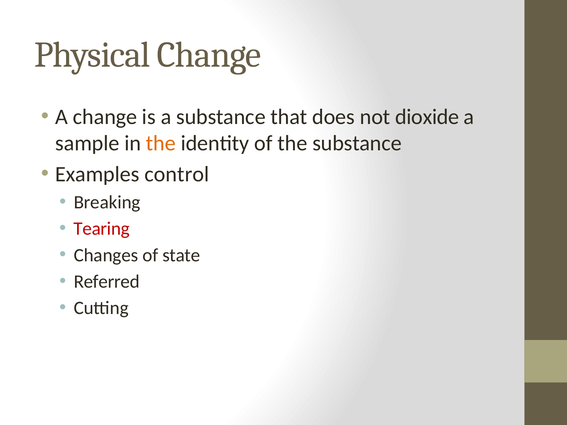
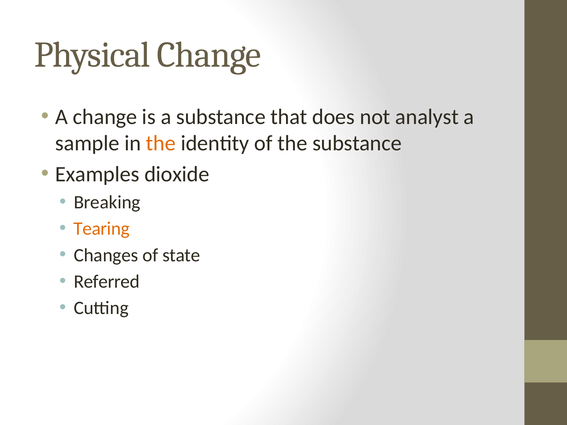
dioxide: dioxide -> analyst (427, 117)
control: control -> dioxide (177, 174)
Tearing colour: red -> orange (102, 229)
